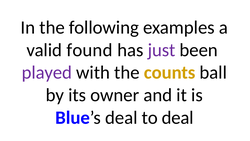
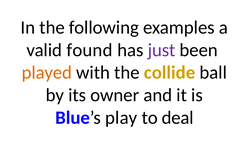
played colour: purple -> orange (47, 72)
counts: counts -> collide (170, 72)
Blue’s deal: deal -> play (121, 117)
